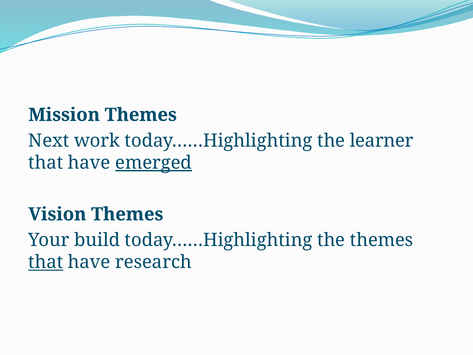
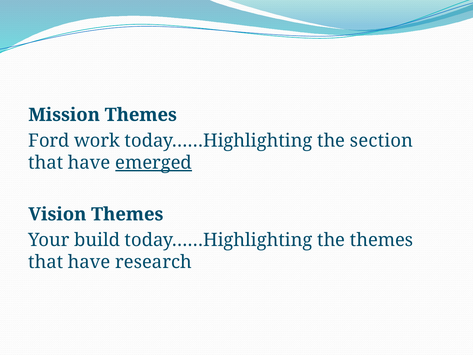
Next: Next -> Ford (49, 141)
learner: learner -> section (382, 141)
that underline: present -> none (46, 262)
